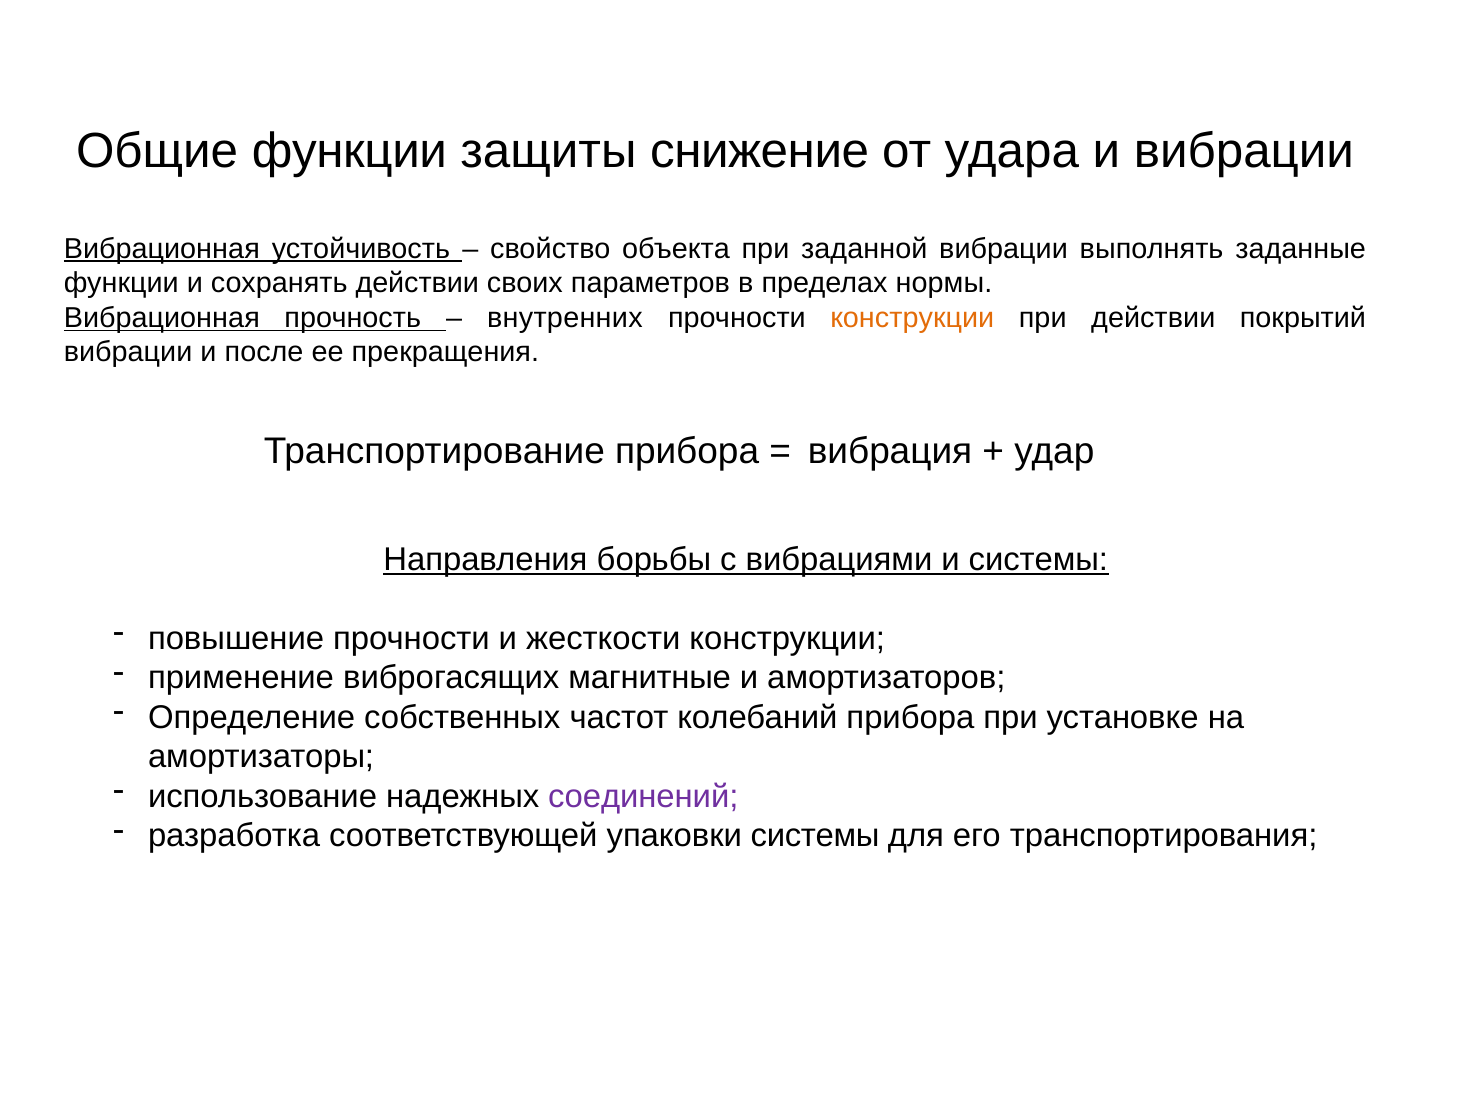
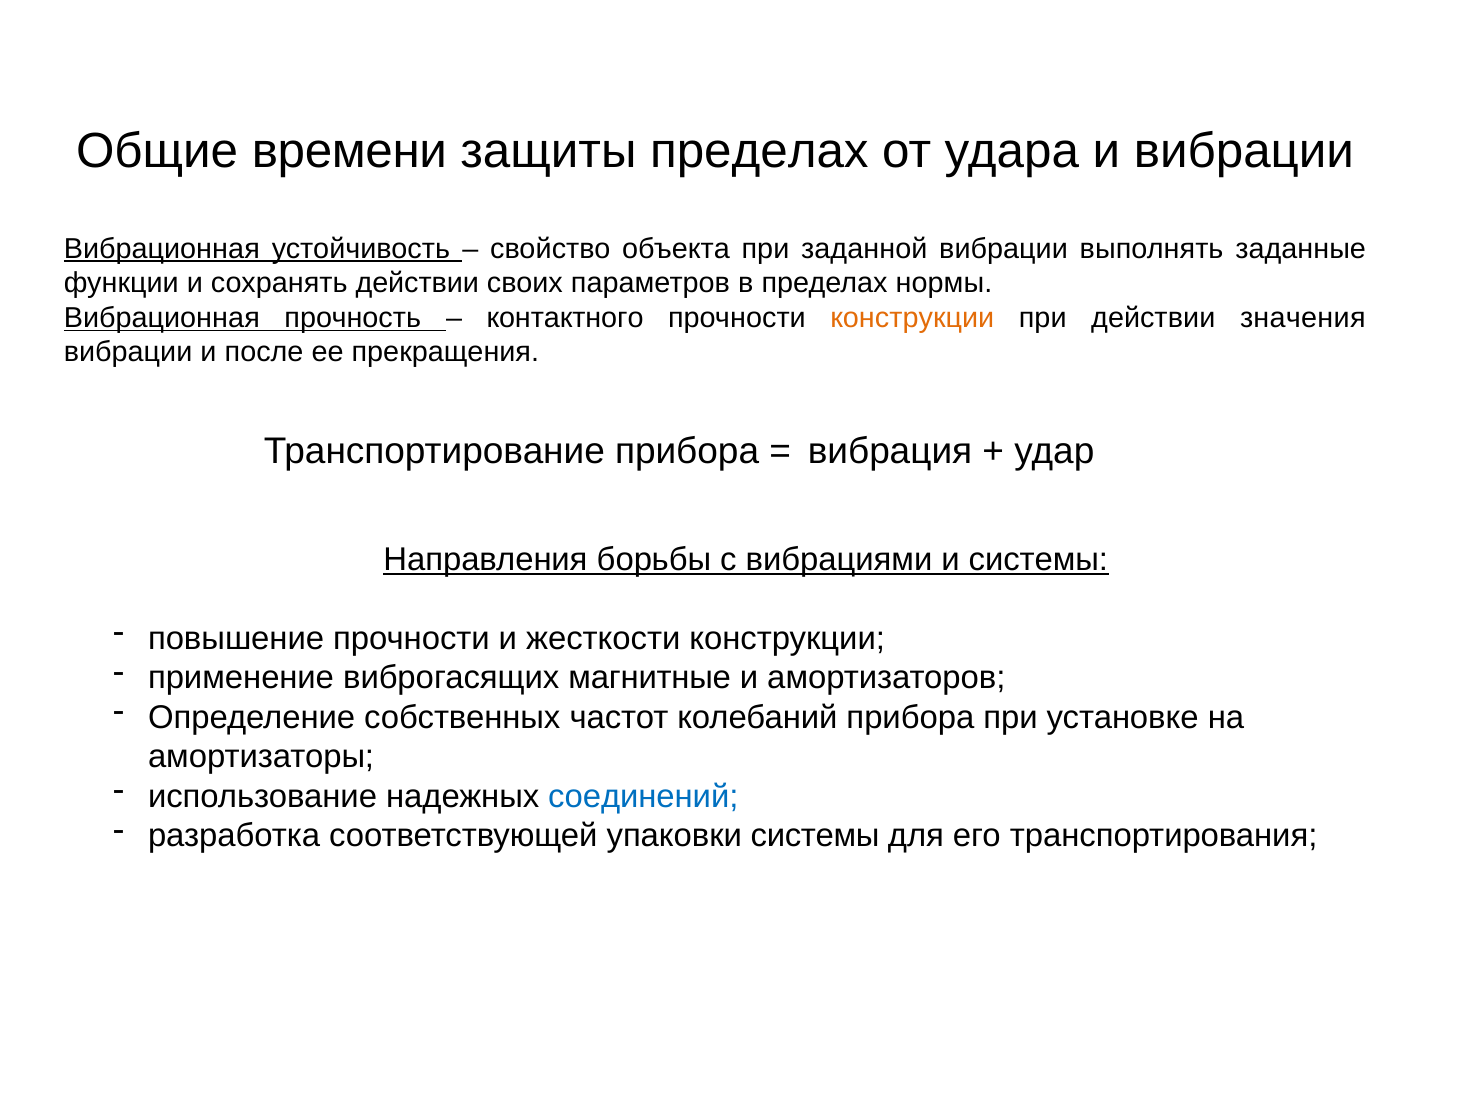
Общие функции: функции -> времени (349, 151)
защиты снижение: снижение -> пределах (759, 151)
внутренних: внутренних -> контактного (565, 318)
покрытий: покрытий -> значения (1303, 318)
соединений colour: purple -> blue (643, 796)
